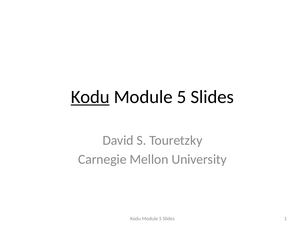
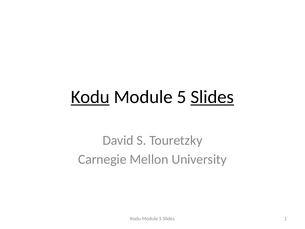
Slides underline: none -> present (212, 97)
